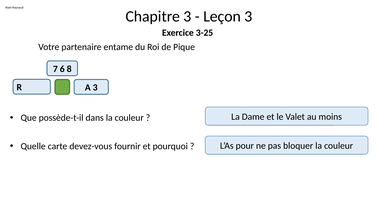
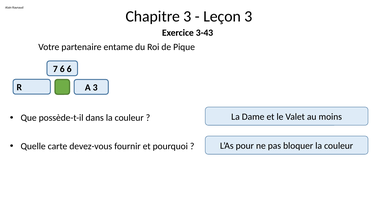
3-25: 3-25 -> 3-43 (204, 33)
6 8: 8 -> 6 (69, 69)
